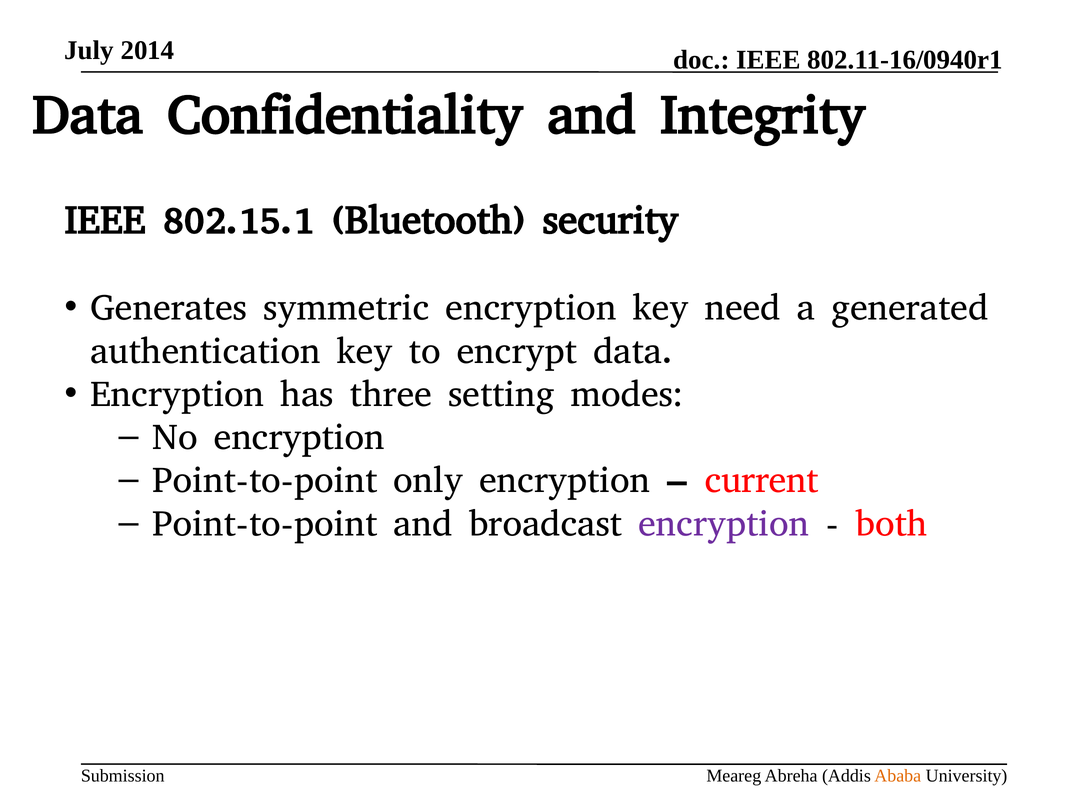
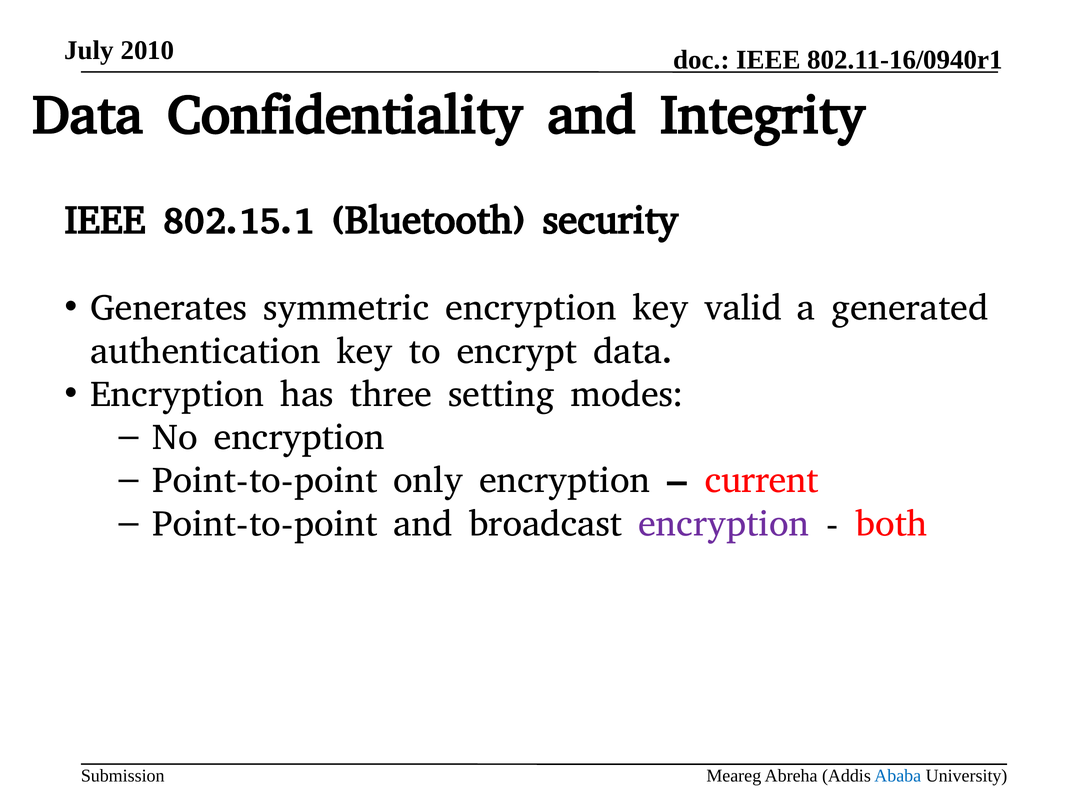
2014: 2014 -> 2010 (147, 50)
need: need -> valid (743, 308)
Ababa colour: orange -> blue (898, 776)
